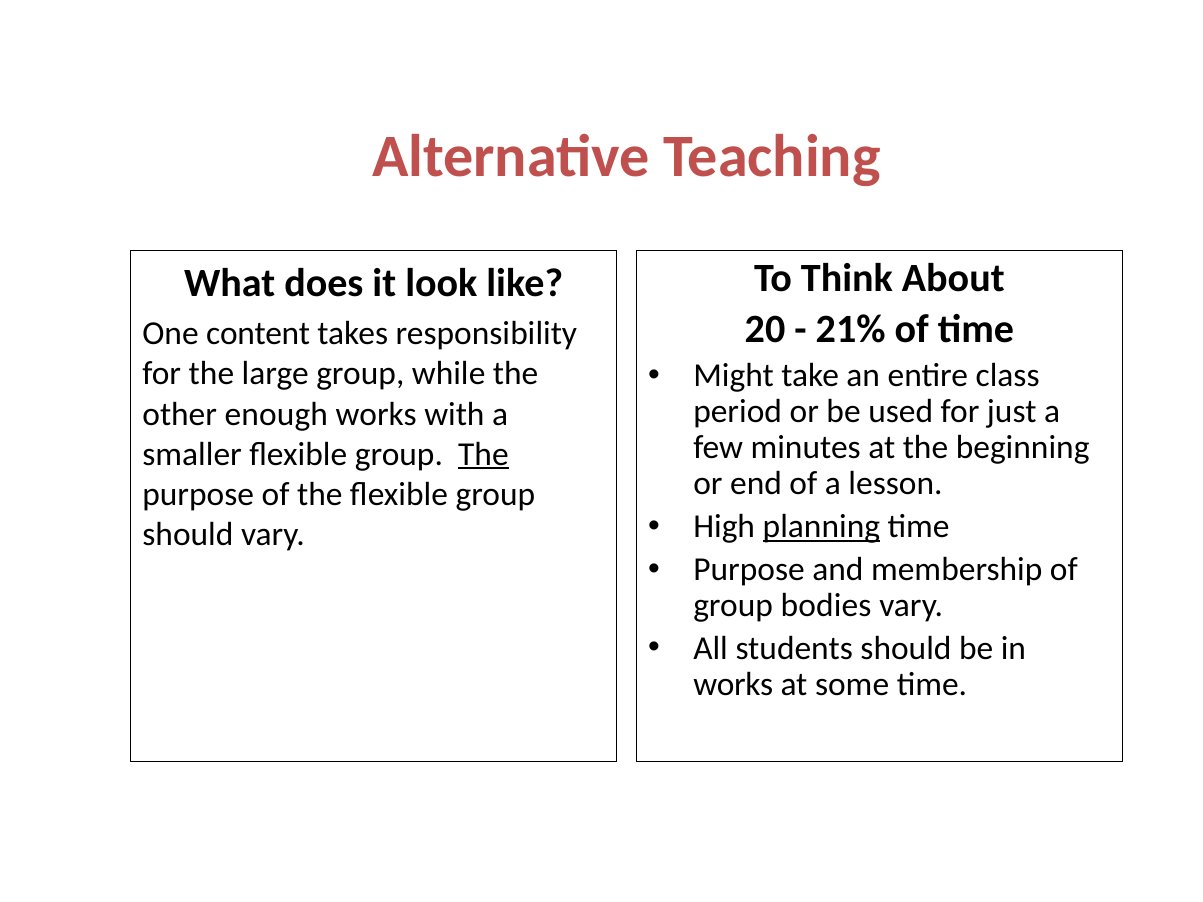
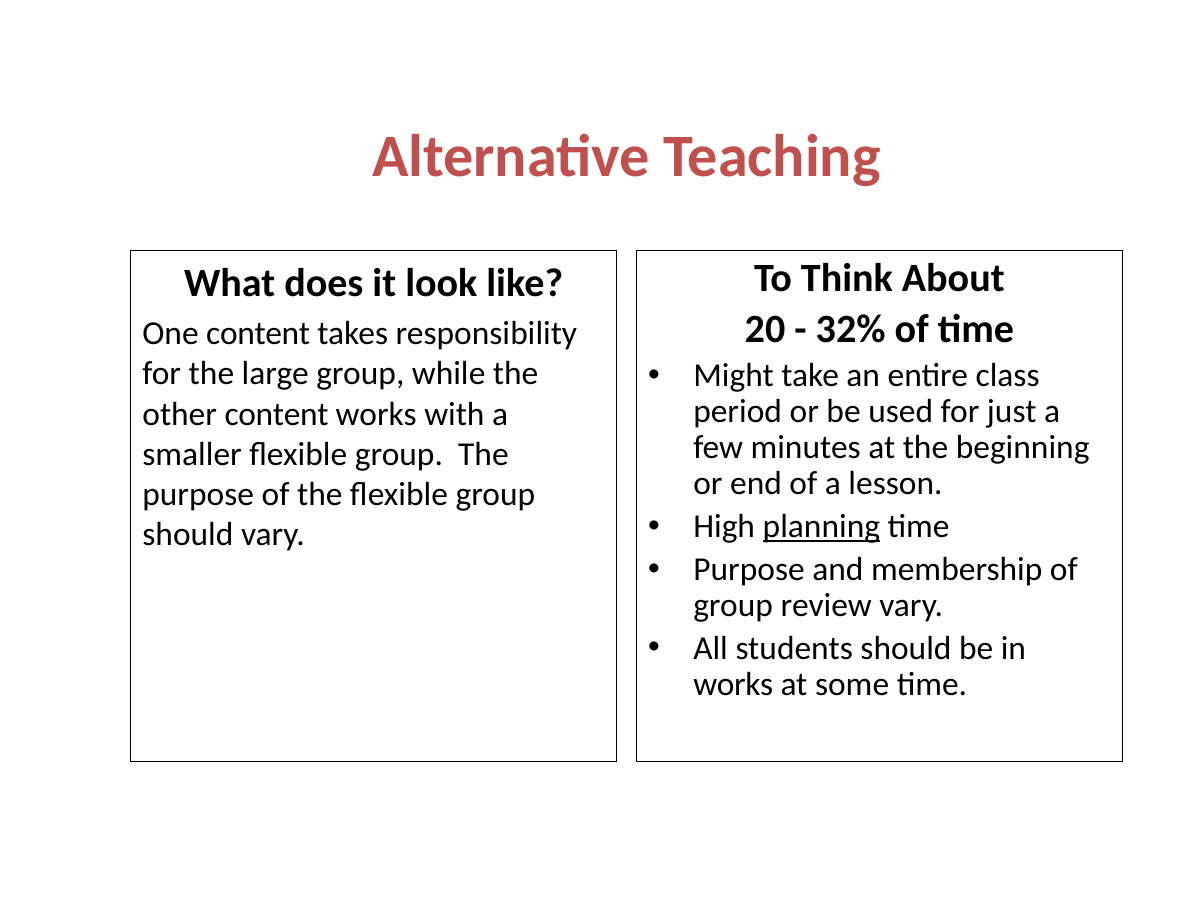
21%: 21% -> 32% (851, 329)
other enough: enough -> content (277, 414)
The underline: present -> none (483, 454)
bodies: bodies -> review (826, 606)
